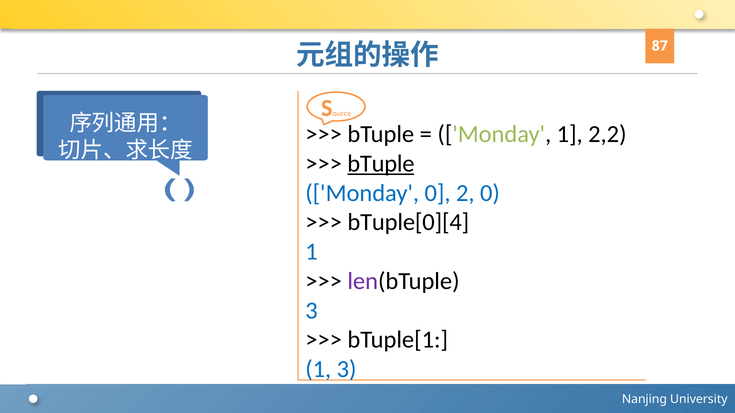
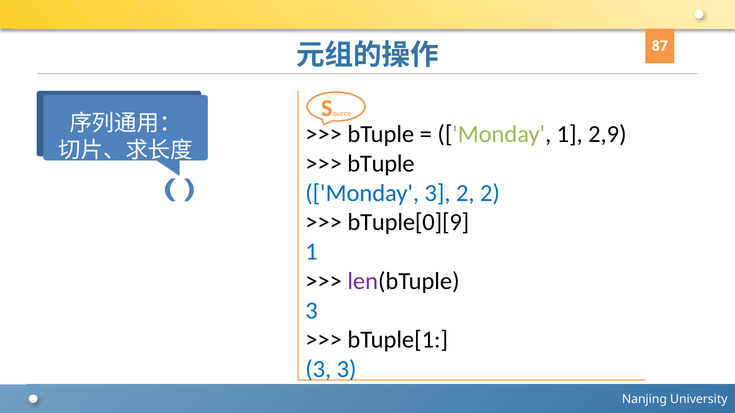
2,2: 2,2 -> 2,9 (607, 134)
bTuple underline: present -> none (381, 164)
Monday 0: 0 -> 3 (438, 193)
2 0: 0 -> 2 (490, 193)
bTuple[0][4: bTuple[0][4 -> bTuple[0][9 (408, 223)
1: 1 -> 3 (318, 370)
